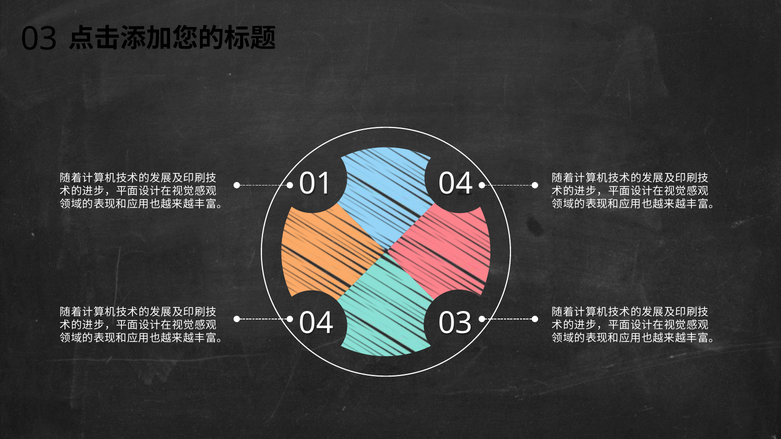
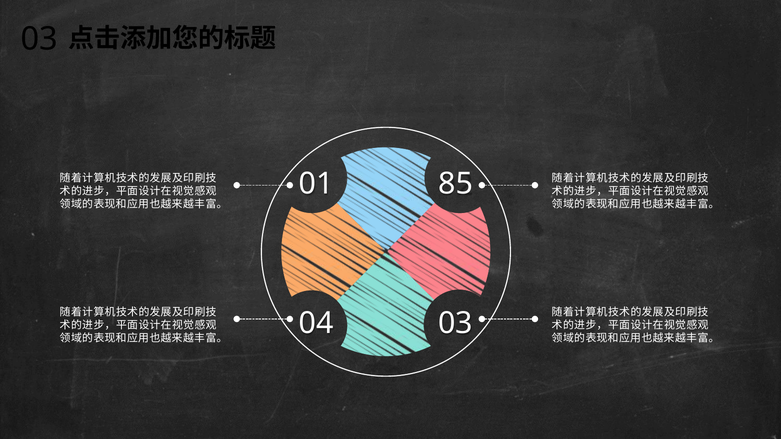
01 04: 04 -> 85 (456, 184)
